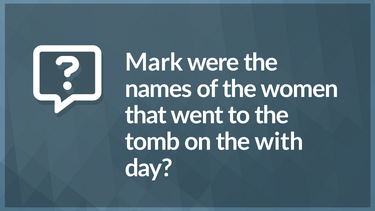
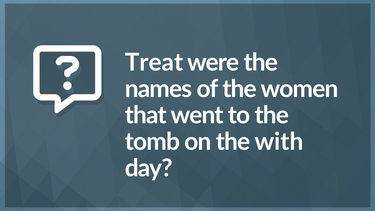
Mark: Mark -> Treat (154, 62)
